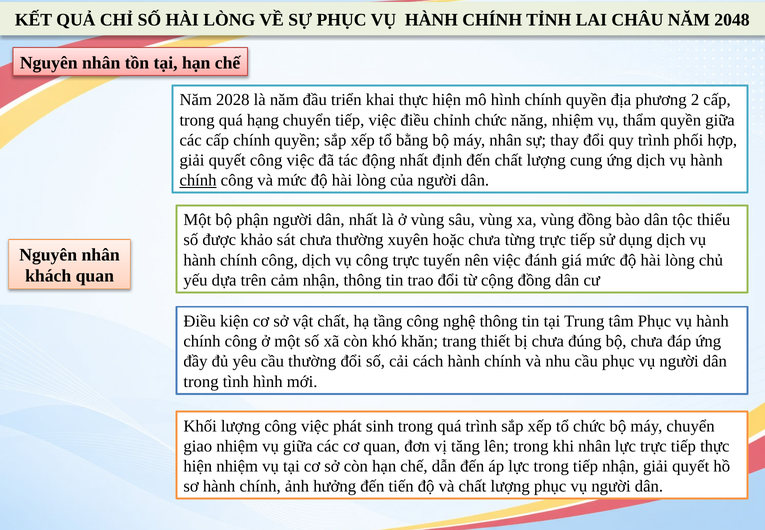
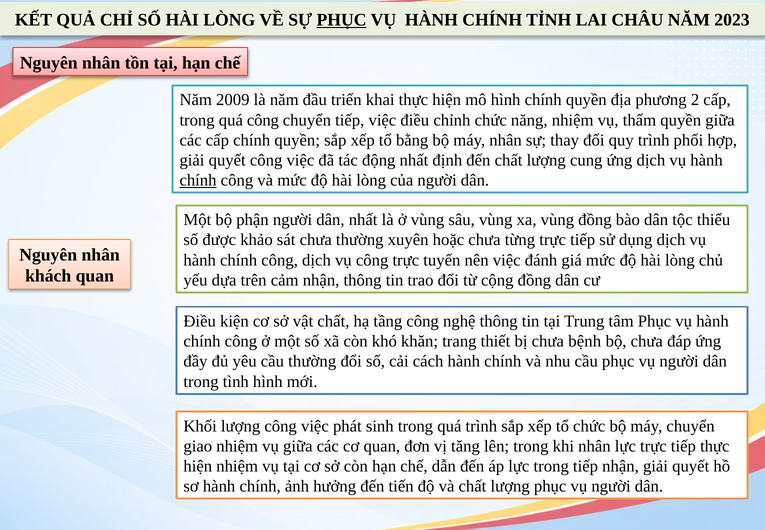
PHỤC underline: none -> present (342, 20)
2048: 2048 -> 2023 (732, 20)
2028: 2028 -> 2009 (233, 100)
quá hạng: hạng -> công (263, 120)
đúng: đúng -> bệnh (585, 341)
